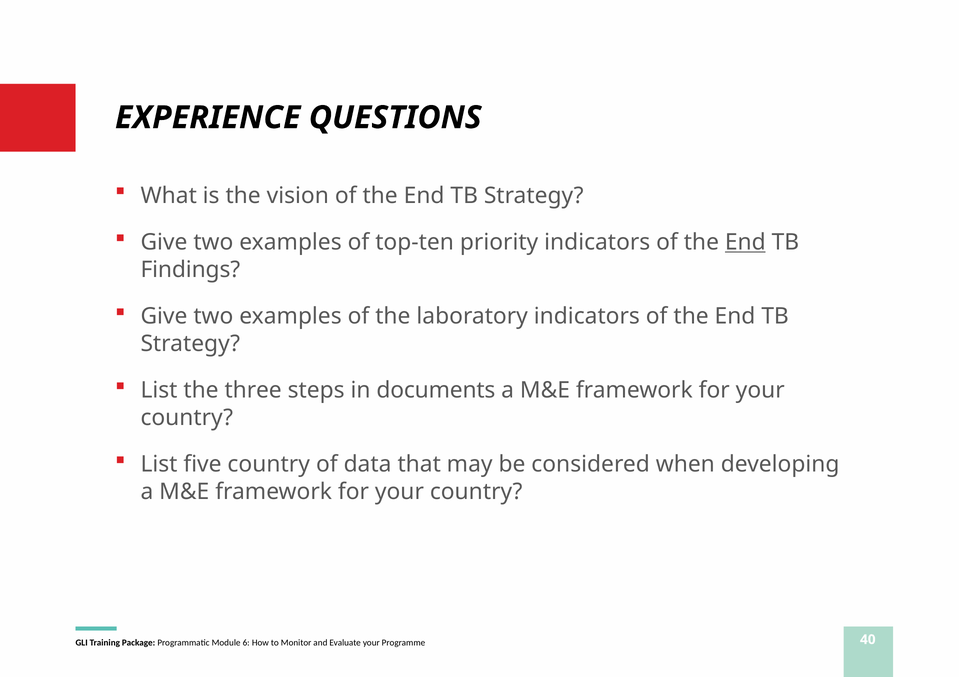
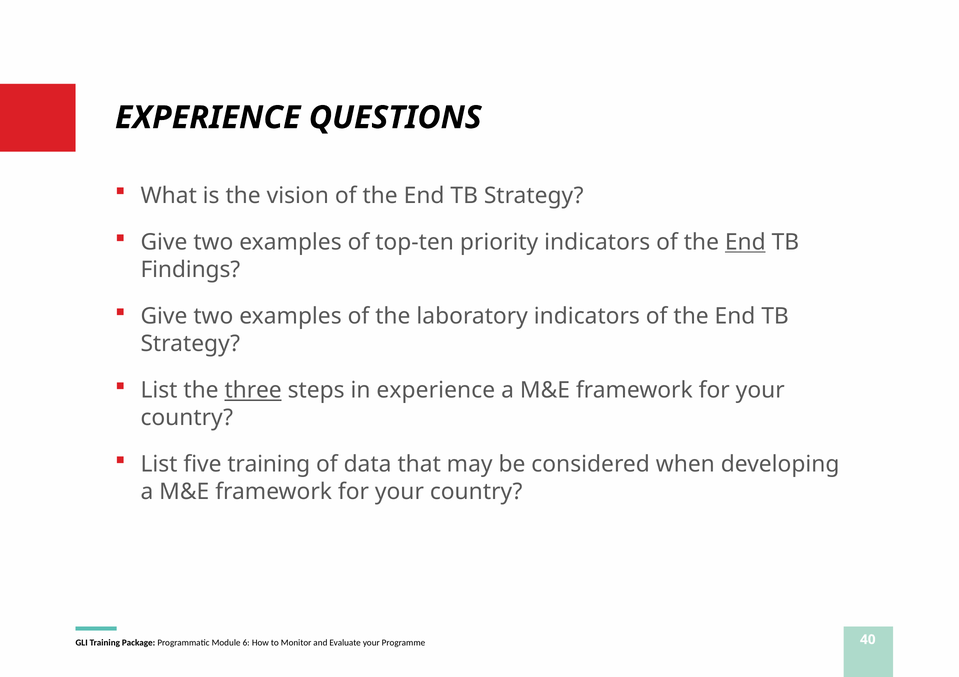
three underline: none -> present (253, 390)
in documents: documents -> experience (436, 390)
five country: country -> training (269, 464)
